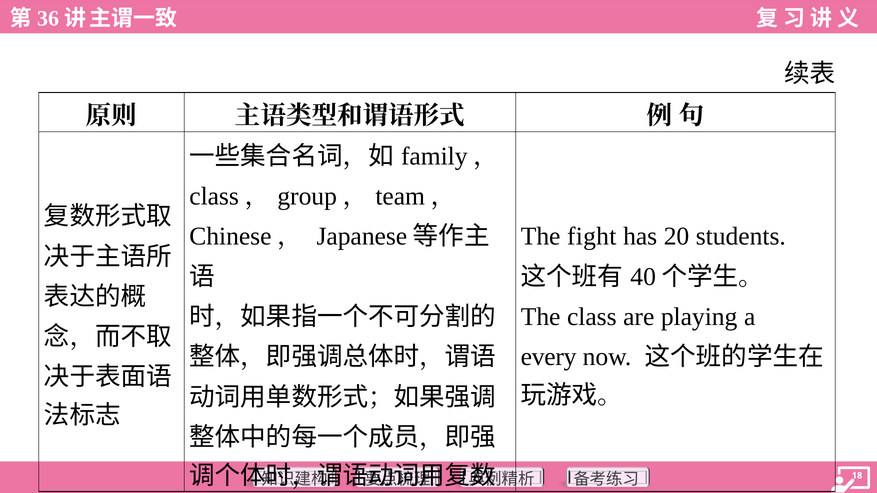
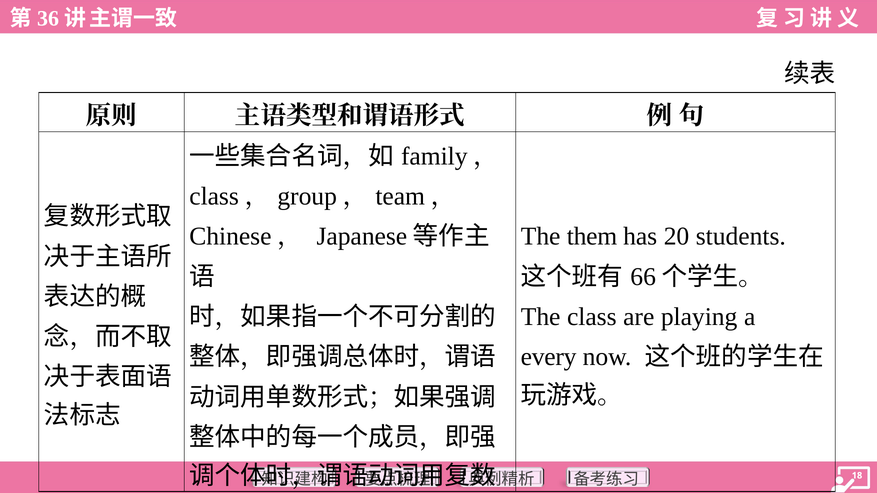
fight: fight -> them (592, 237)
40: 40 -> 66 (643, 277)
